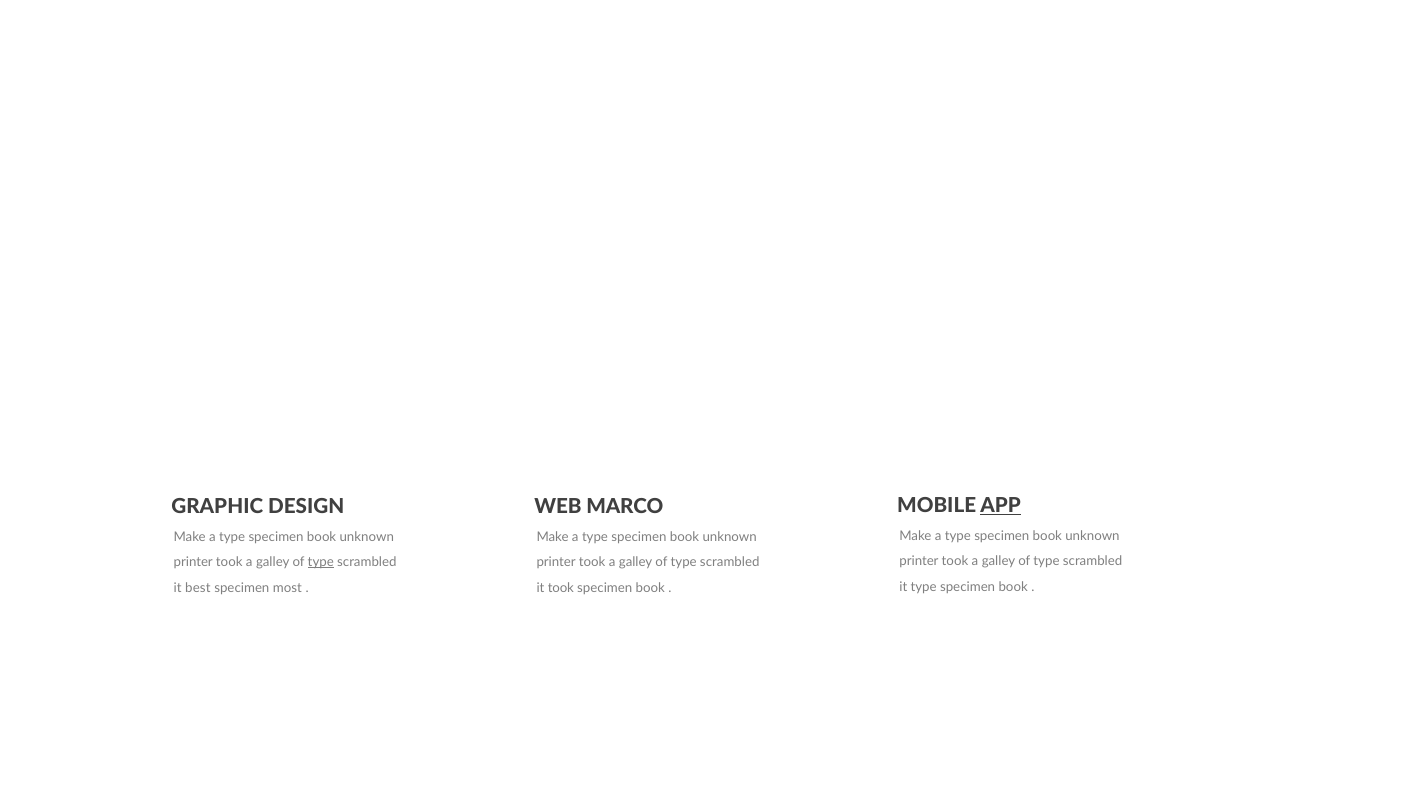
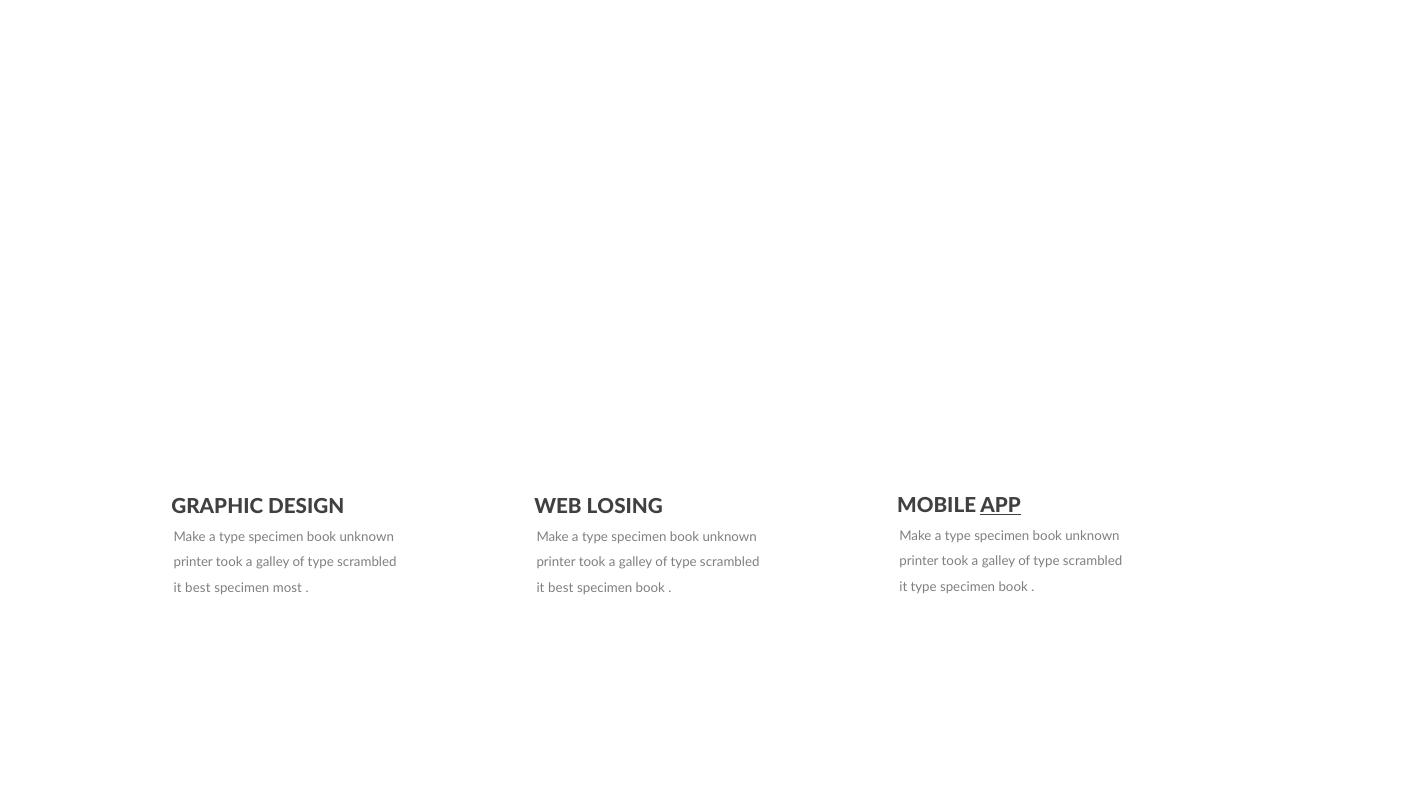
MARCO: MARCO -> LOSING (625, 507)
type underline: present -> none (321, 563)
took: took -> best (561, 588)
